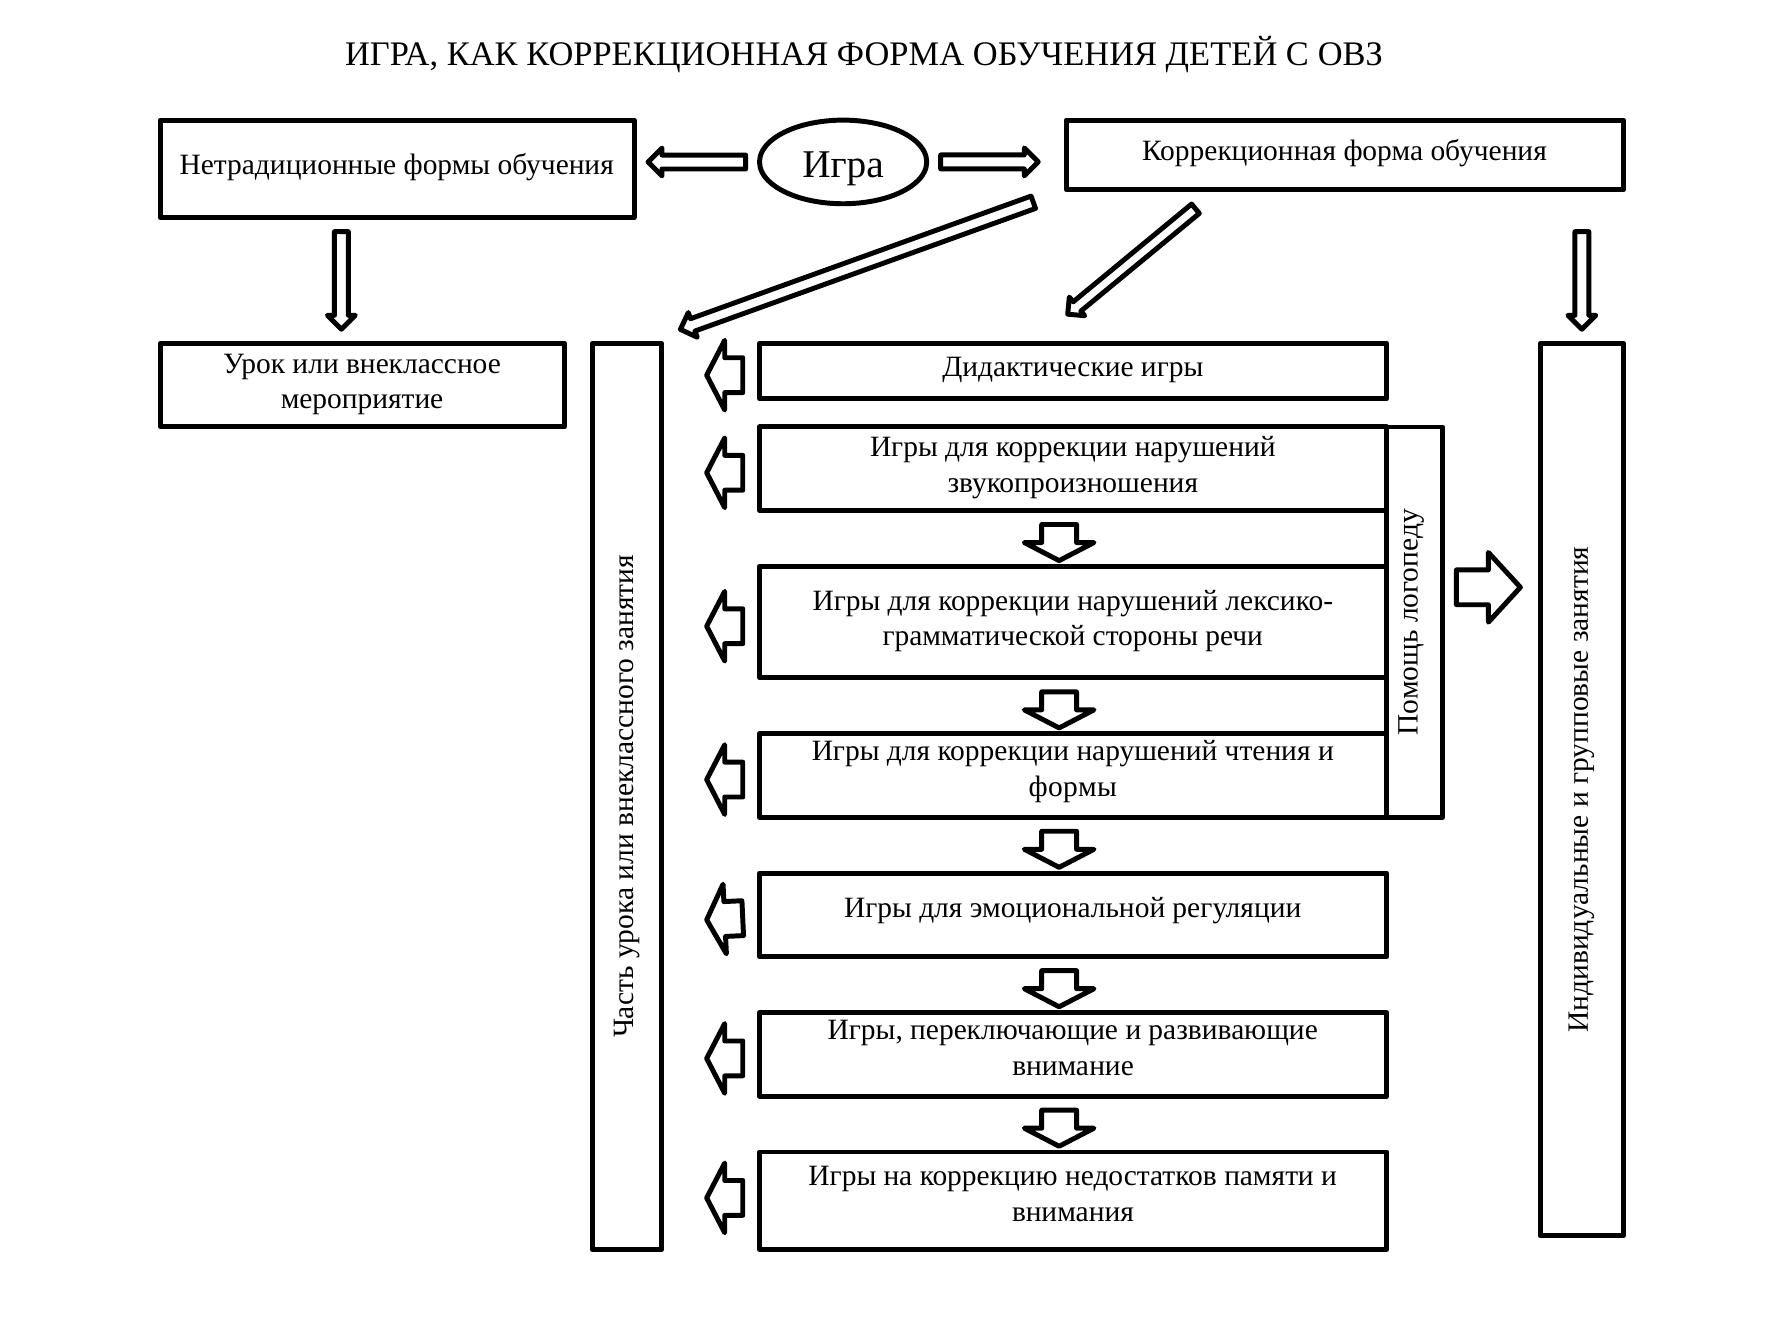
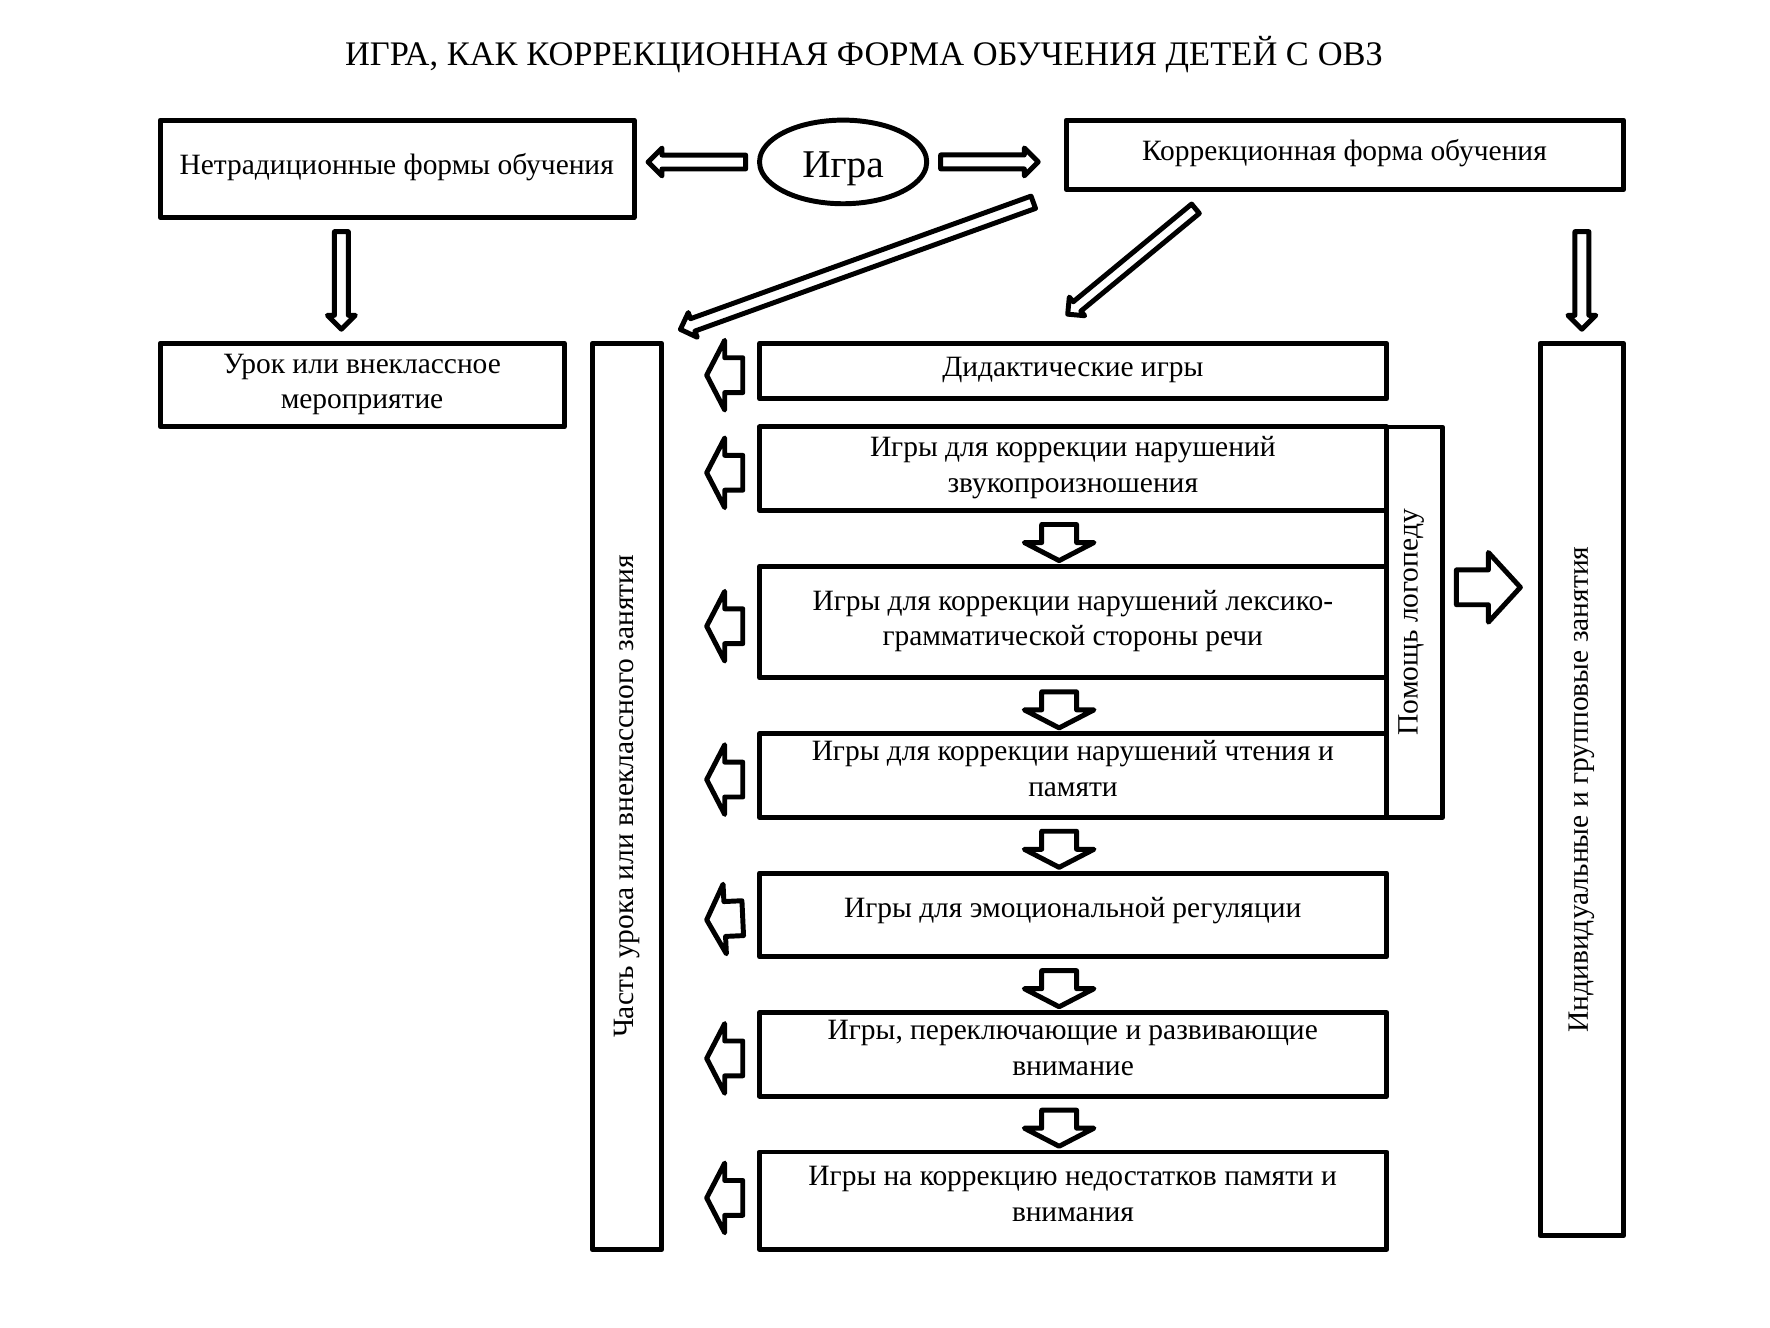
формы: формы -> памяти (1073, 786)
